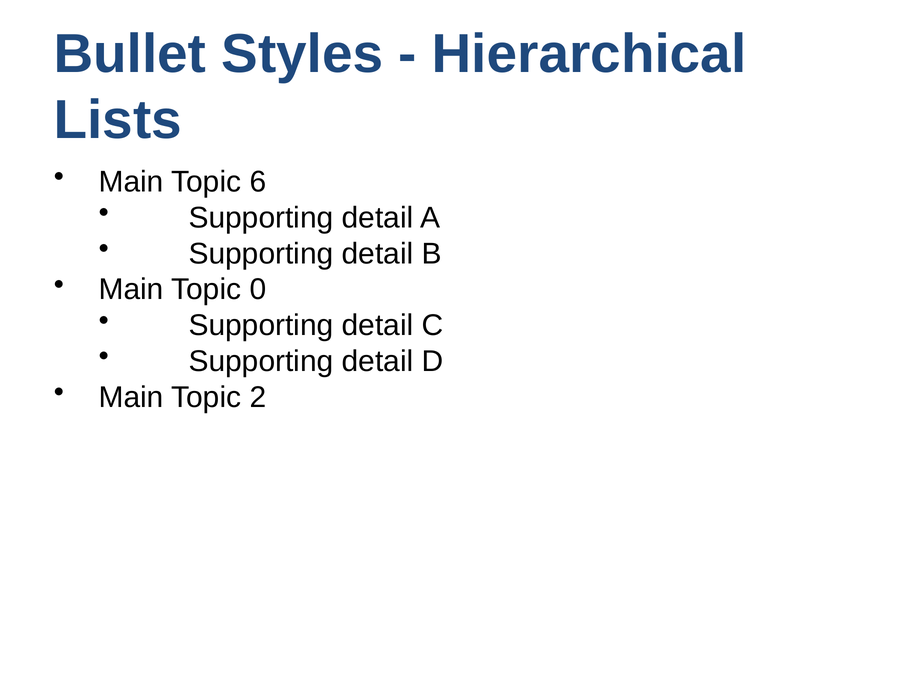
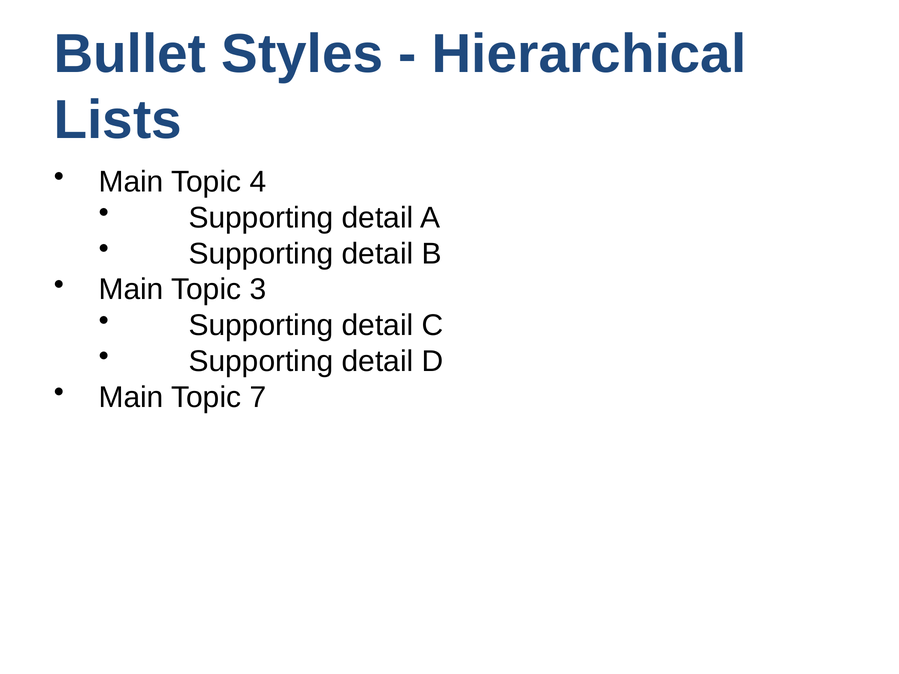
6: 6 -> 4 (258, 182)
0: 0 -> 3 (258, 290)
2: 2 -> 7 (258, 398)
